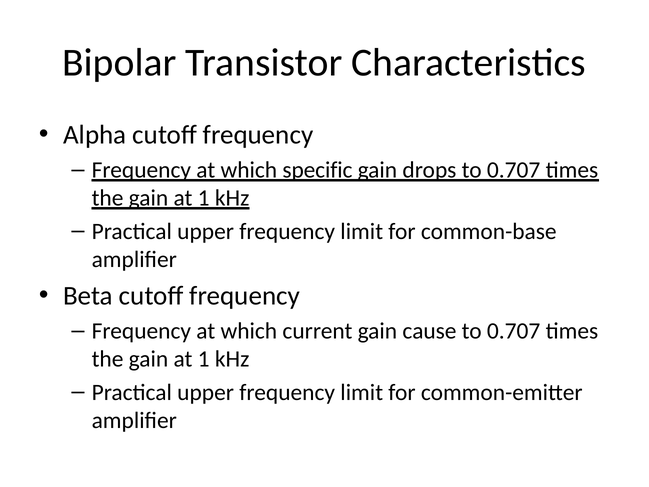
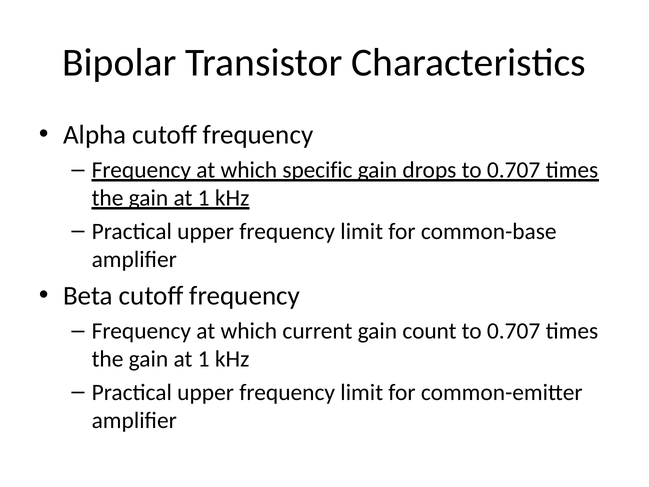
cause: cause -> count (429, 331)
